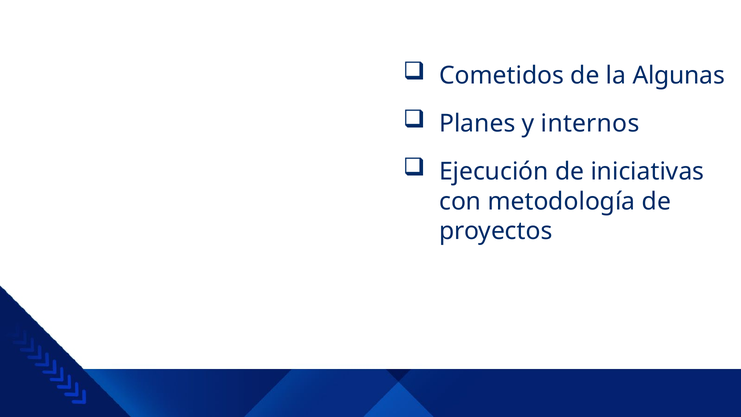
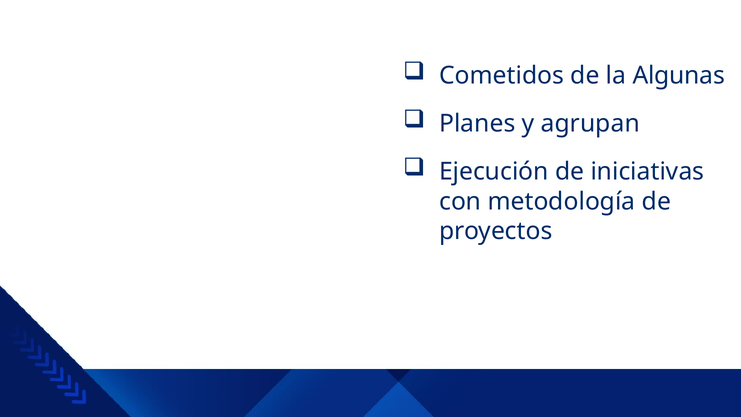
internos: internos -> agrupan (590, 124)
